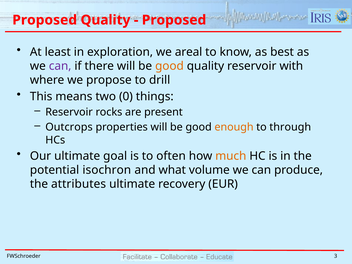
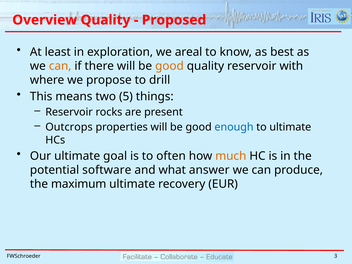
Proposed: Proposed -> Overview (45, 20)
can colour: purple -> orange (60, 66)
0: 0 -> 5 (126, 97)
enough colour: orange -> blue (234, 127)
to through: through -> ultimate (290, 127)
isochron: isochron -> software (107, 170)
volume: volume -> answer (209, 170)
attributes: attributes -> maximum (79, 184)
